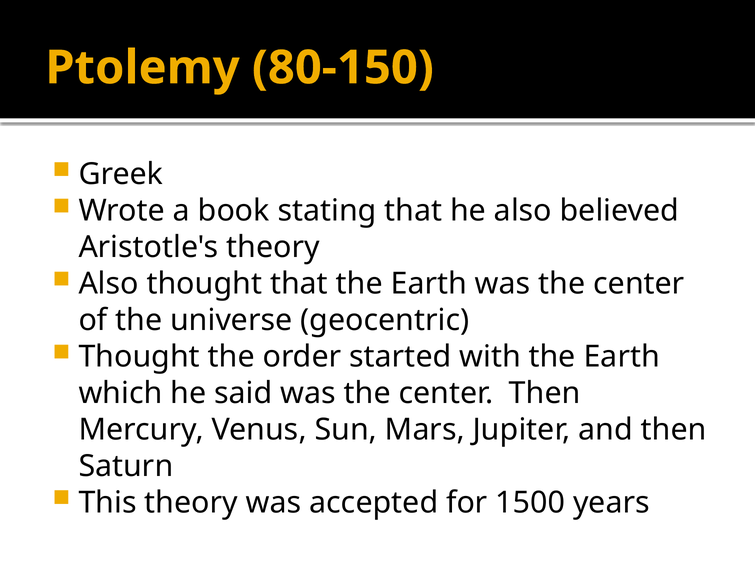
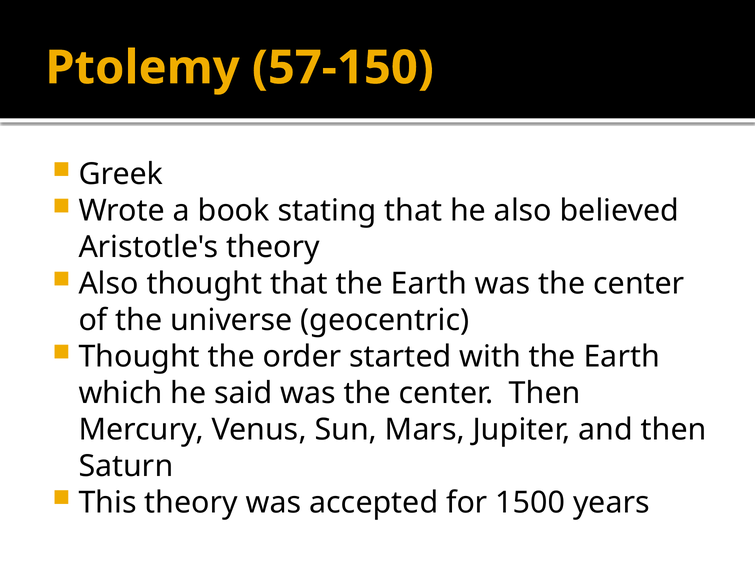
80-150: 80-150 -> 57-150 (343, 68)
